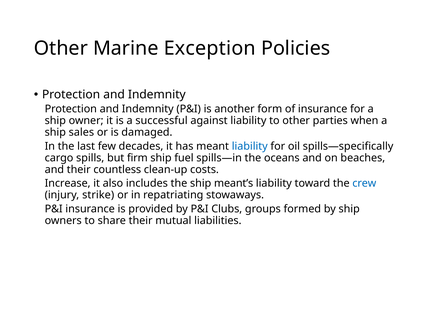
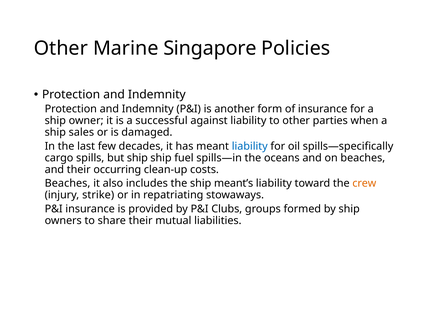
Exception: Exception -> Singapore (210, 48)
but firm: firm -> ship (137, 158)
countless: countless -> occurring (117, 170)
Increase: Increase -> Beaches (68, 183)
crew colour: blue -> orange (364, 183)
